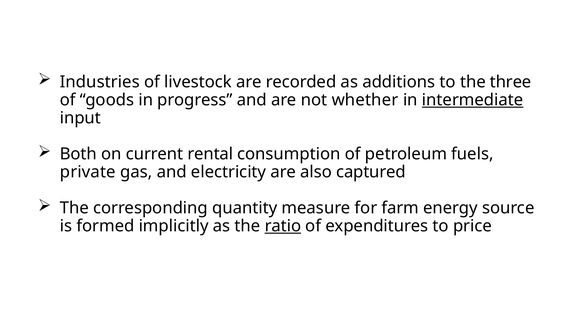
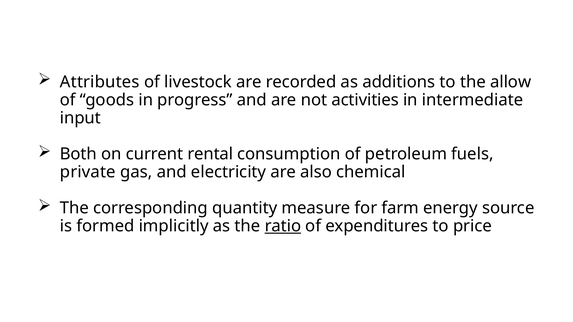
Industries: Industries -> Attributes (100, 82)
three: three -> allow (511, 82)
whether: whether -> activities (365, 100)
intermediate underline: present -> none (473, 100)
captured: captured -> chemical (371, 172)
